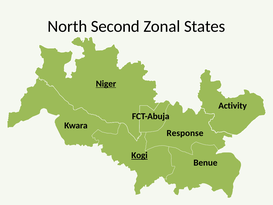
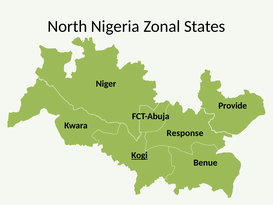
Second: Second -> Nigeria (115, 26)
Niger underline: present -> none (106, 84)
Activity: Activity -> Provide (233, 106)
